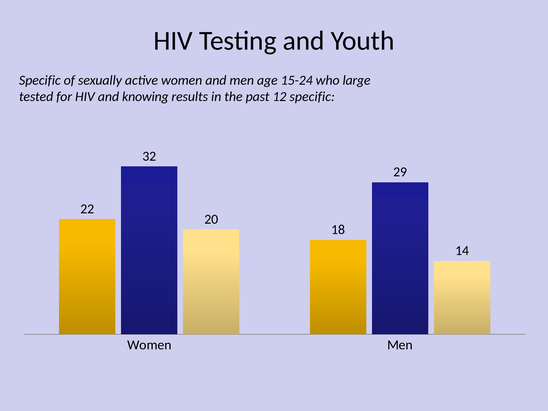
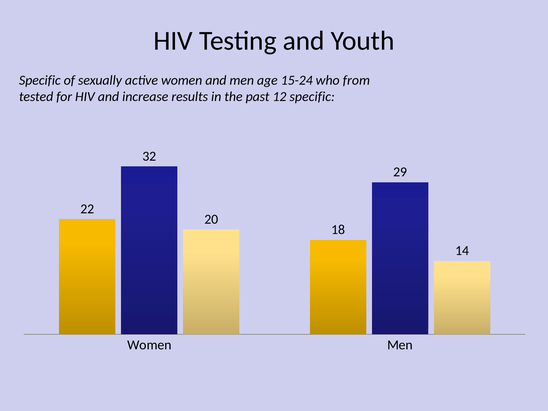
large: large -> from (356, 80)
knowing: knowing -> increase (145, 97)
